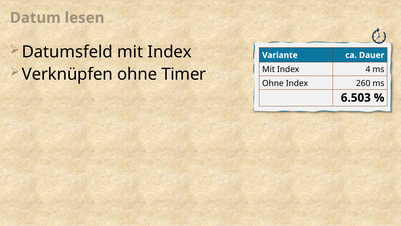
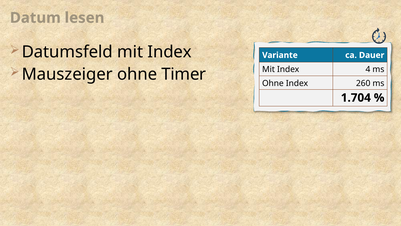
Verknüpfen: Verknüpfen -> Mauszeiger (67, 74)
6.503: 6.503 -> 1.704 (356, 98)
